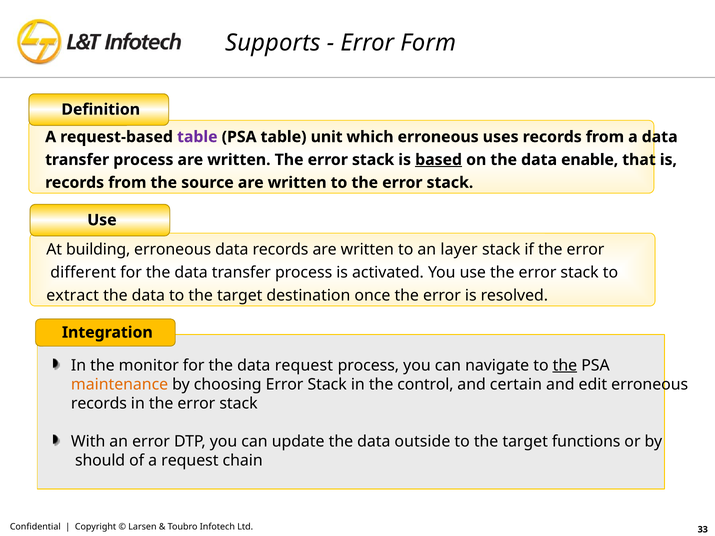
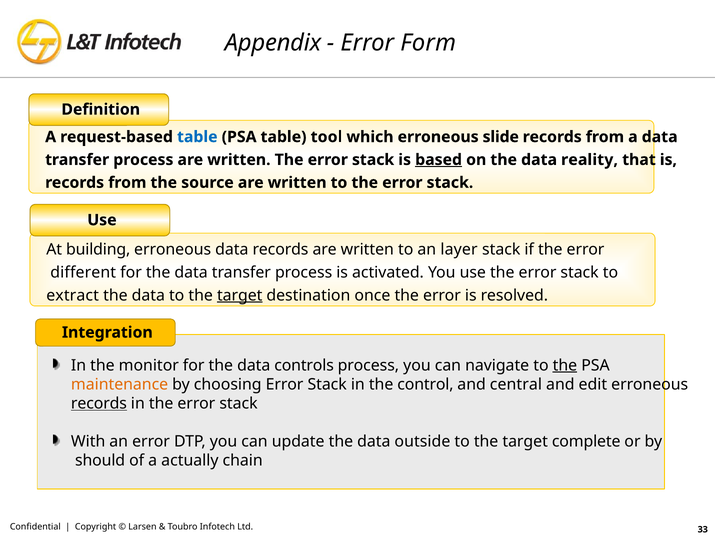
Supports: Supports -> Appendix (273, 43)
table colour: purple -> blue (197, 137)
unit: unit -> tool (327, 137)
uses: uses -> slide (501, 137)
enable: enable -> reality (590, 160)
target underline: none -> present (240, 296)
data request: request -> controls (304, 365)
certain: certain -> central (516, 385)
records underline: none -> present (99, 404)
functions: functions -> complete (586, 442)
a request: request -> actually (190, 461)
